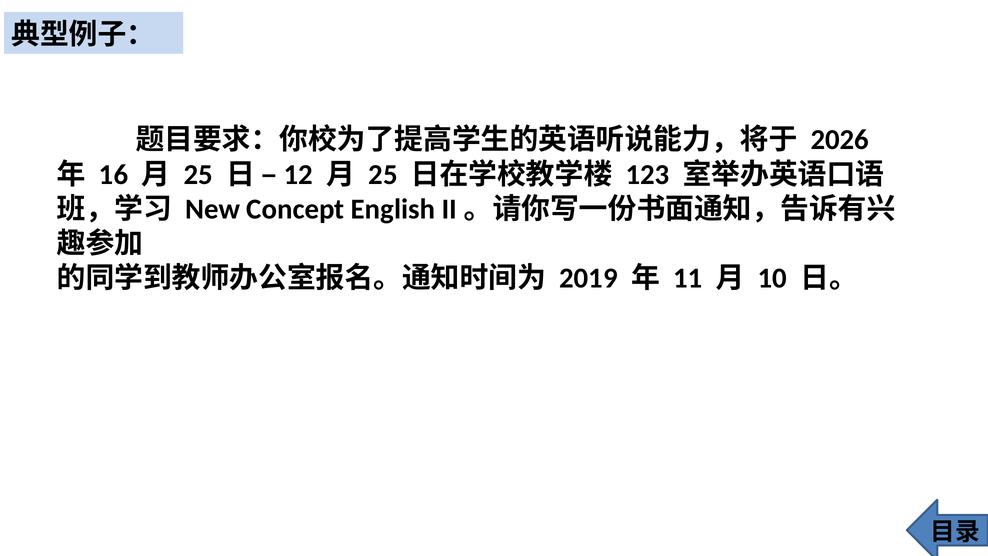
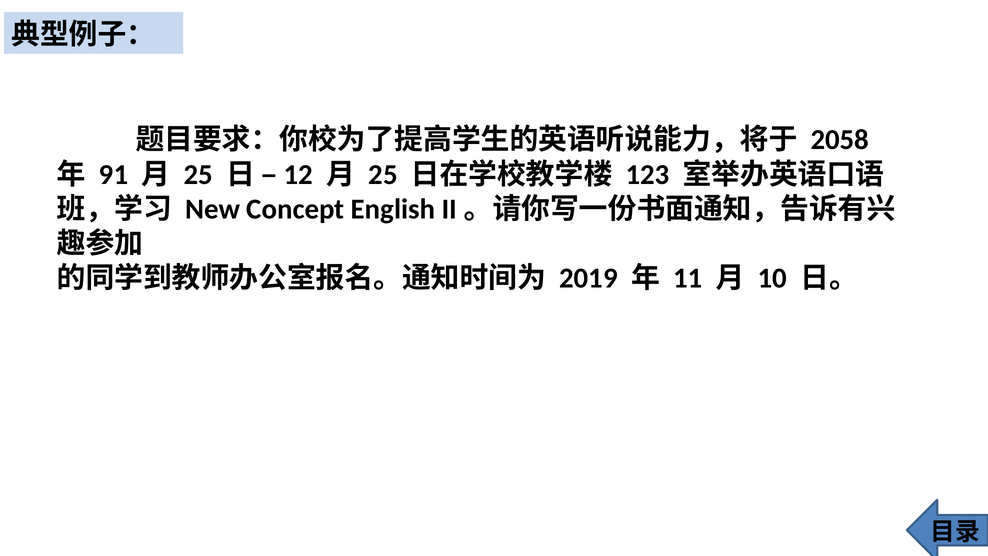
2026: 2026 -> 2058 (840, 140)
16: 16 -> 91 (114, 174)
